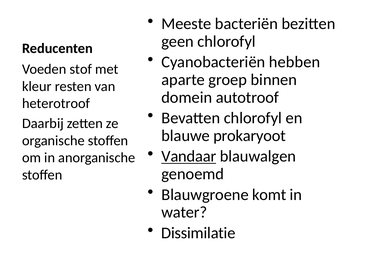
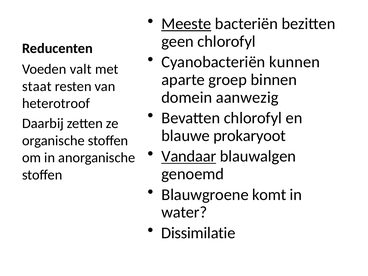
Meeste underline: none -> present (186, 24)
hebben: hebben -> kunnen (295, 62)
stof: stof -> valt (81, 69)
kleur: kleur -> staat (37, 86)
autotroof: autotroof -> aanwezig (247, 97)
